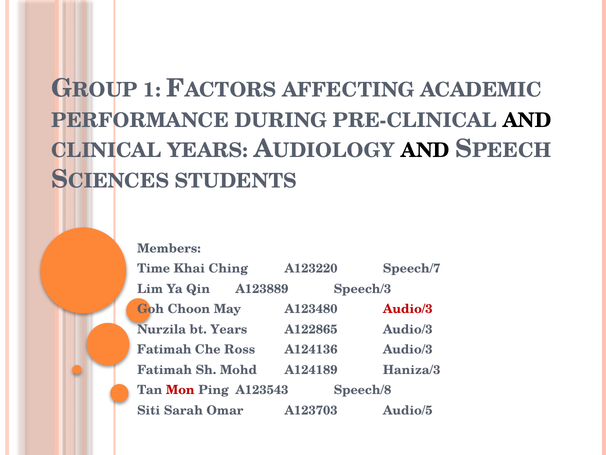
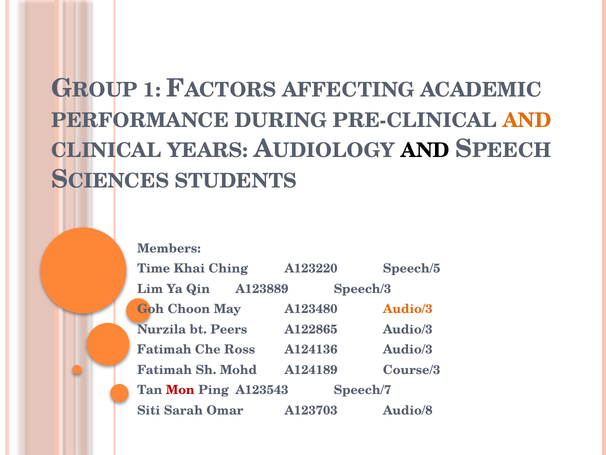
AND colour: black -> orange (527, 120)
Speech/7: Speech/7 -> Speech/5 (412, 268)
Audio/3 colour: red -> orange (408, 309)
bt Years: Years -> Peers (229, 329)
Haniza/3: Haniza/3 -> Course/3 (412, 369)
Speech/8: Speech/8 -> Speech/7 (363, 390)
Audio/5: Audio/5 -> Audio/8 (408, 410)
